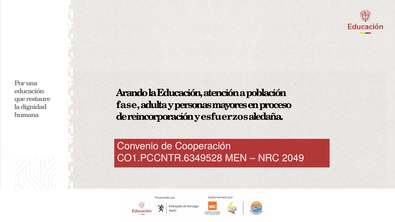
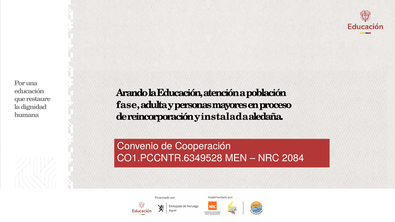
esfuerzos: esfuerzos -> instalada (225, 117)
2049: 2049 -> 2084 (293, 158)
